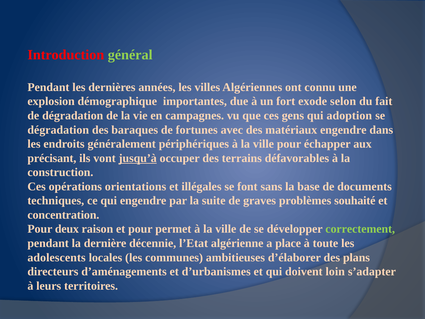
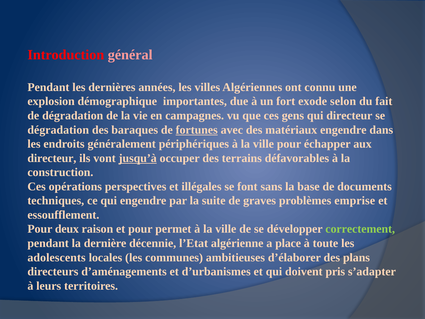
général colour: light green -> pink (130, 55)
qui adoption: adoption -> directeur (349, 116)
fortunes underline: none -> present (197, 130)
précisant: précisant -> directeur (52, 158)
orientations: orientations -> perspectives (136, 186)
souhaité: souhaité -> emprise (355, 201)
concentration: concentration -> essoufflement (63, 215)
loin: loin -> pris (335, 271)
